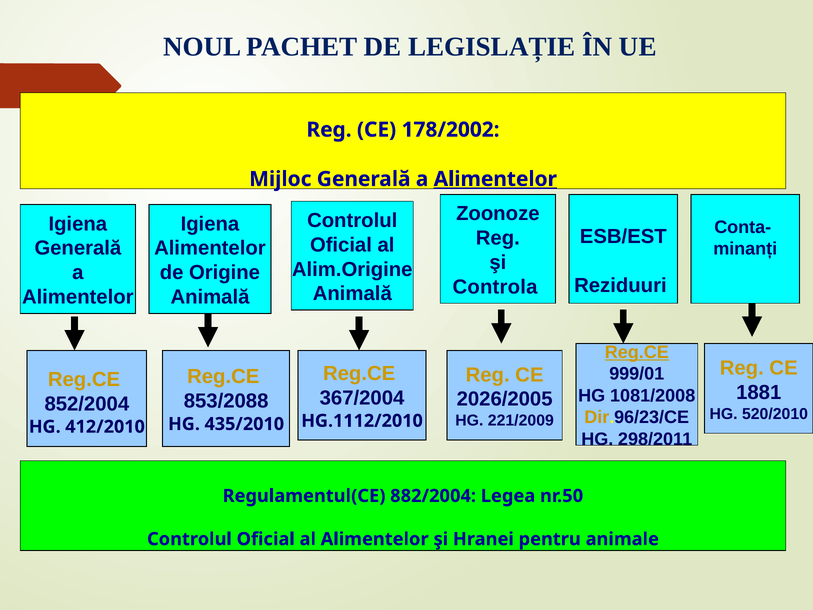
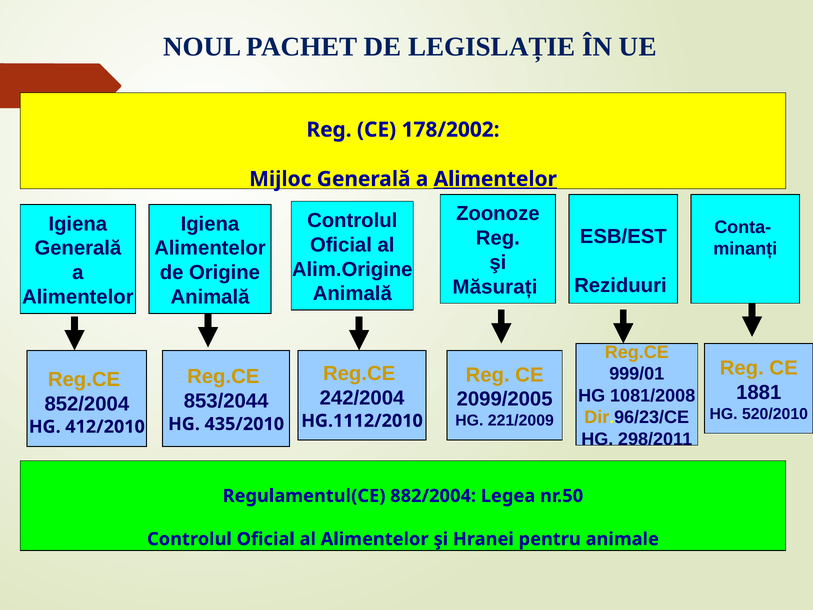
Controla: Controla -> Măsurați (495, 287)
Reg.CE underline: present -> none (637, 352)
367/2004: 367/2004 -> 242/2004 (362, 398)
2026/2005: 2026/2005 -> 2099/2005 (505, 399)
853/2088: 853/2088 -> 853/2044 (226, 401)
